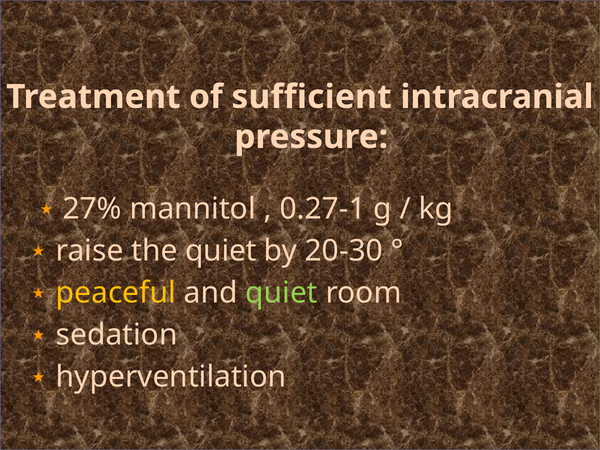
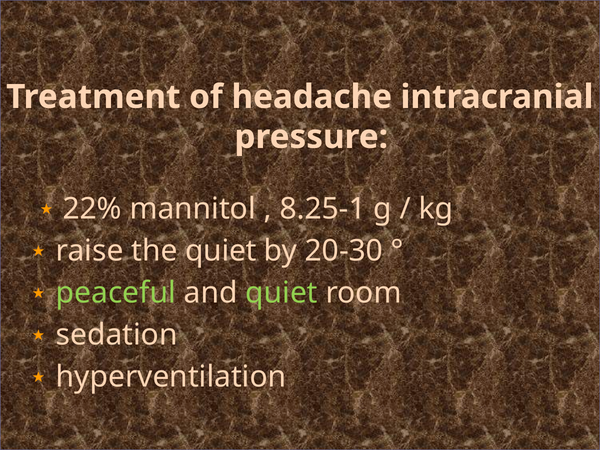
sufficient: sufficient -> headache (312, 97)
27%: 27% -> 22% (92, 209)
0.27-1: 0.27-1 -> 8.25-1 (323, 209)
peaceful colour: yellow -> light green (116, 293)
